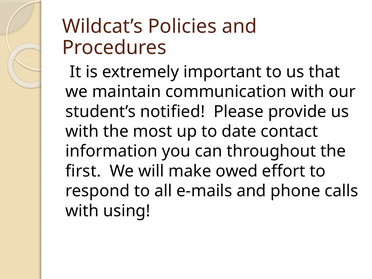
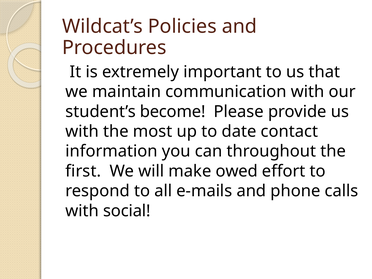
notified: notified -> become (173, 112)
using: using -> social (127, 211)
